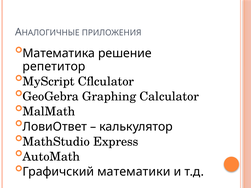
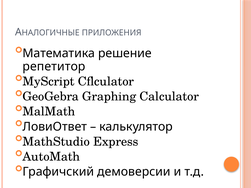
математики: математики -> демоверсии (134, 172)
